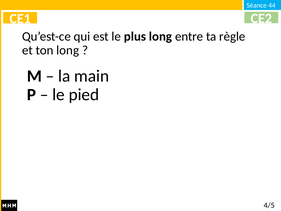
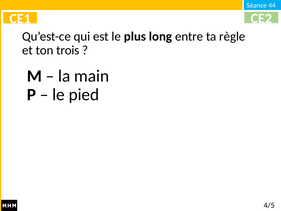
ton long: long -> trois (68, 50)
